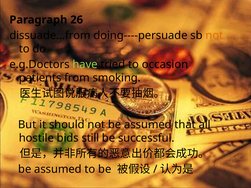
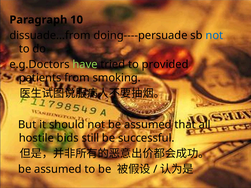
26: 26 -> 10 (77, 20)
not colour: orange -> blue (214, 35)
occasion: occasion -> provided (165, 64)
